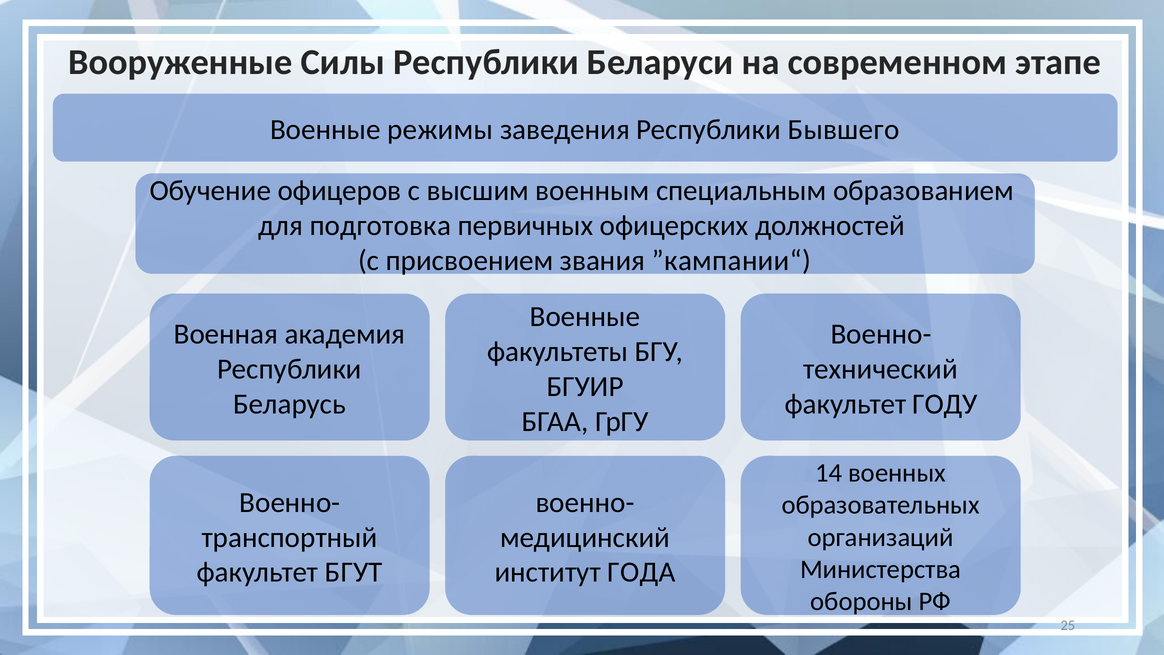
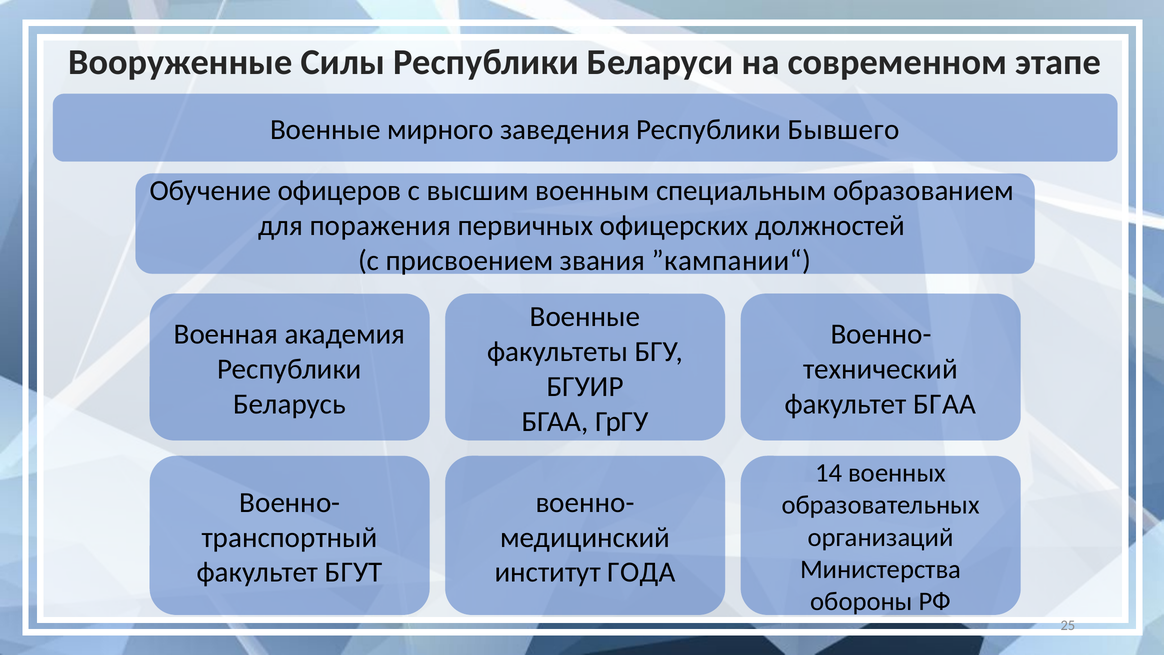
режимы: режимы -> мирного (440, 130)
подготовка: подготовка -> поражения (380, 226)
факультет ГОДУ: ГОДУ -> БГАА (945, 404)
